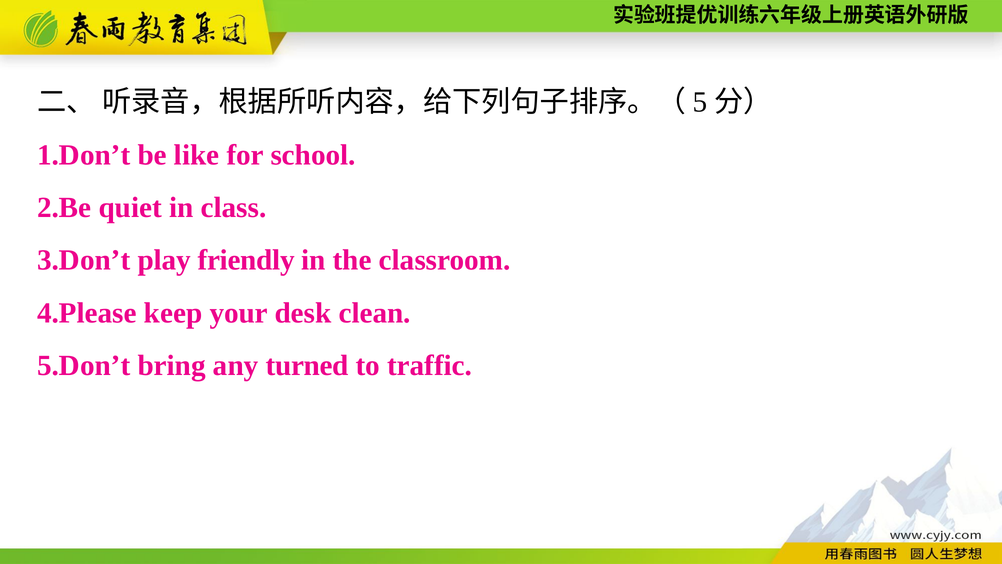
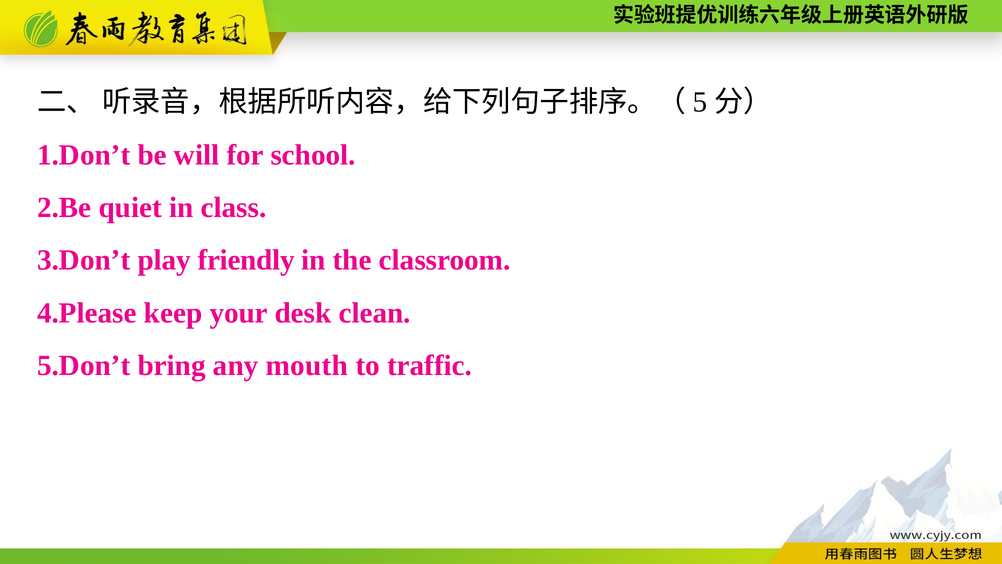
like: like -> will (197, 155)
turned: turned -> mouth (307, 365)
